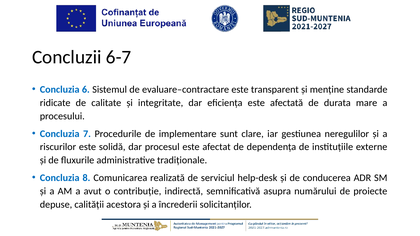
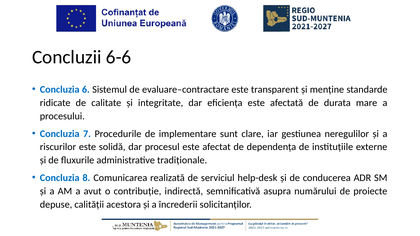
6-7: 6-7 -> 6-6 (119, 57)
